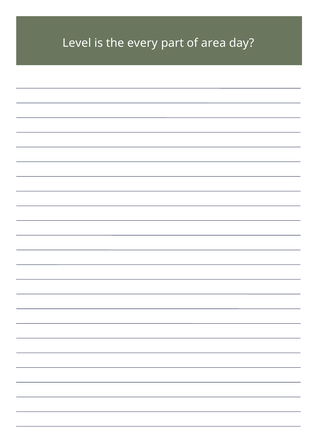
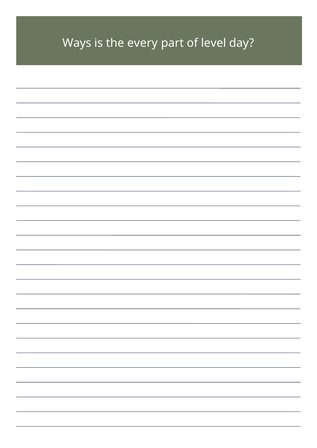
Level: Level -> Ways (77, 43)
area: area -> level (214, 43)
